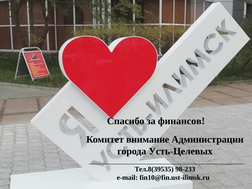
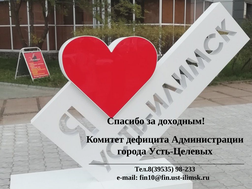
финансов: финансов -> доходным (181, 121)
внимание: внимание -> дефицита (148, 140)
